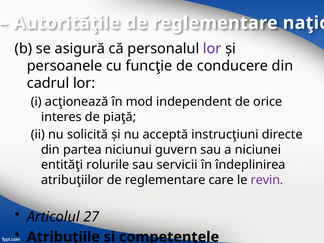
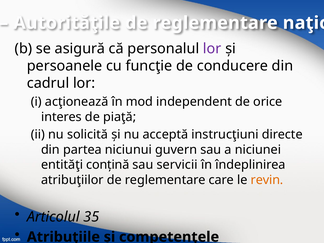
rolurile: rolurile -> conţină (108, 165)
revin colour: purple -> orange (267, 180)
27: 27 -> 35 (91, 217)
